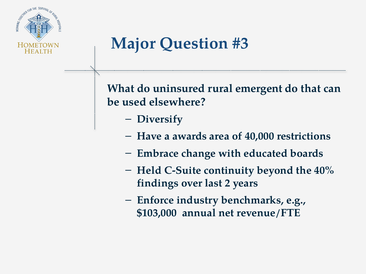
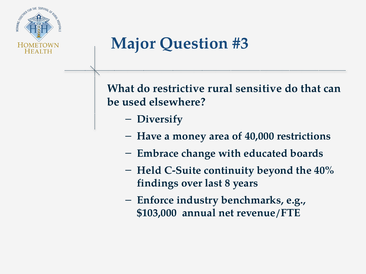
uninsured: uninsured -> restrictive (179, 89)
emergent: emergent -> sensitive (259, 89)
awards: awards -> money (189, 136)
2: 2 -> 8 (227, 183)
